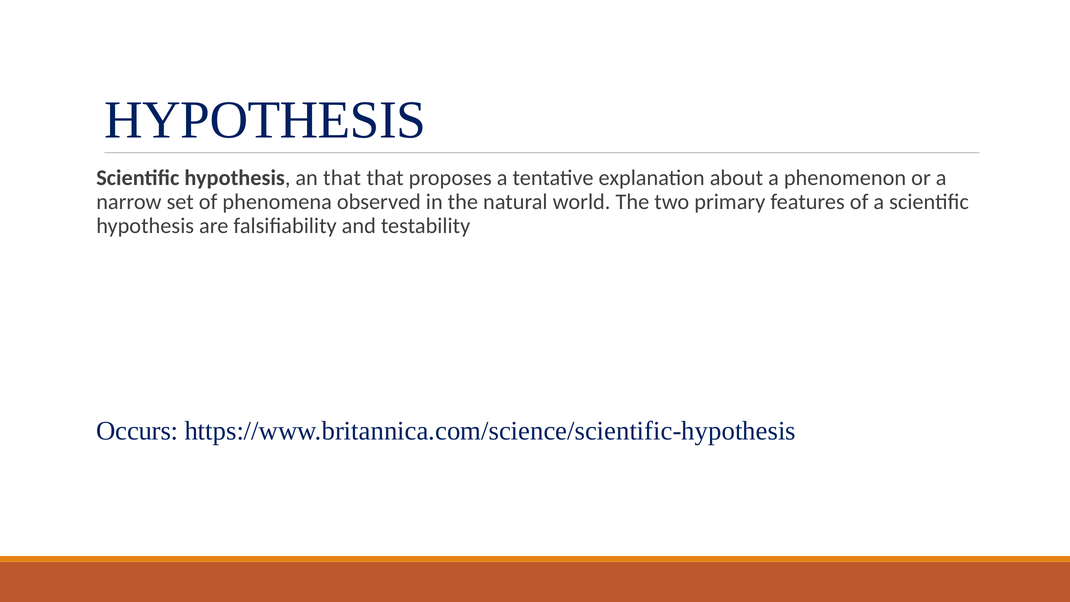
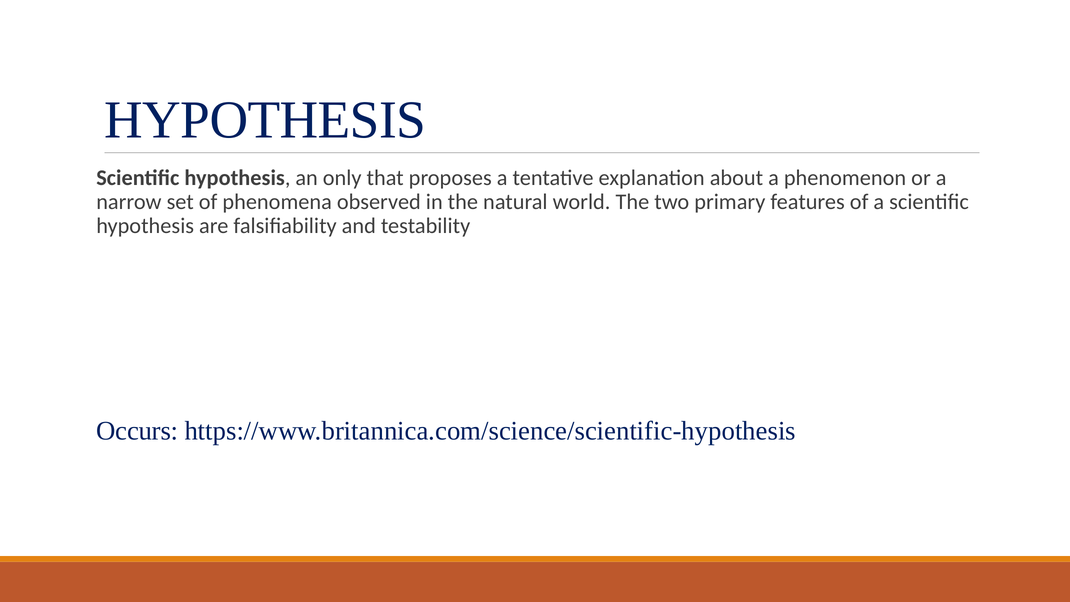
an that: that -> only (342, 178)
